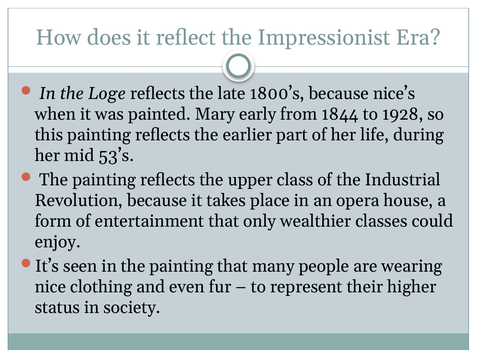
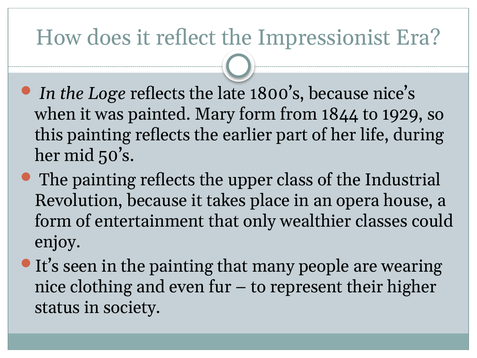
Mary early: early -> form (258, 114)
1928: 1928 -> 1929 (403, 114)
53’s: 53’s -> 50’s (117, 156)
